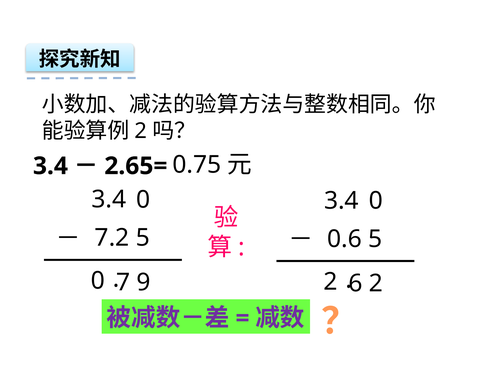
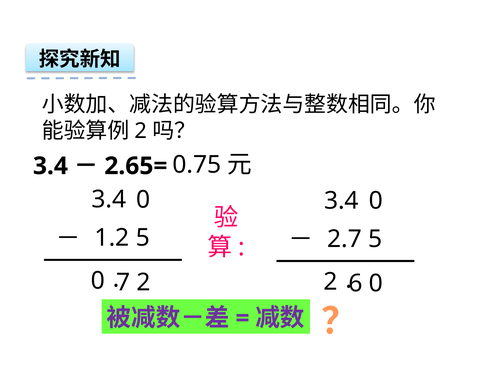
7.2: 7.2 -> 1.2 (112, 238)
0.6: 0.6 -> 2.7 (345, 239)
9: 9 -> 2 (143, 282)
2: 2 -> 0 (376, 283)
